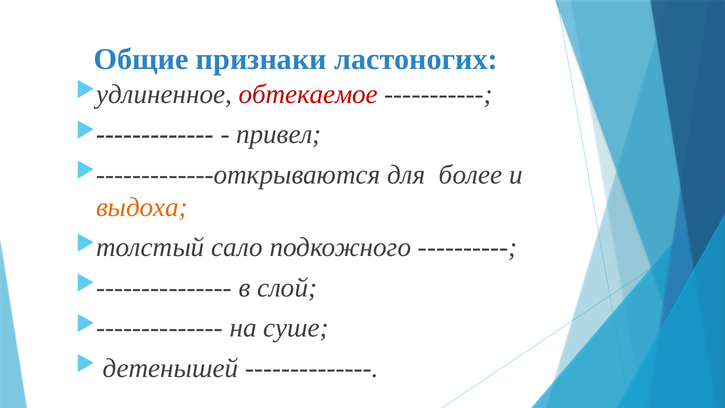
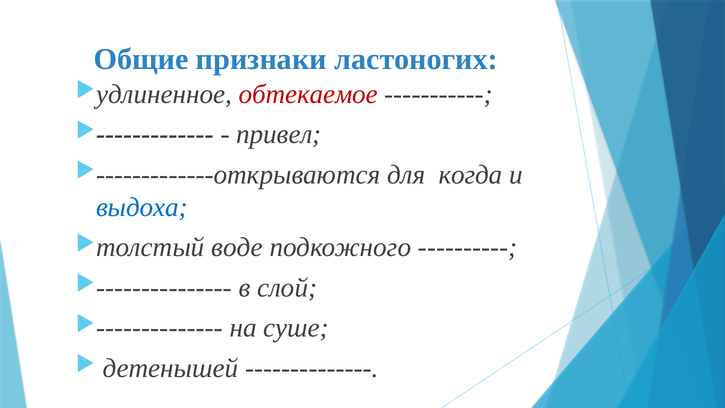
более: более -> когда (471, 175)
выдоха colour: orange -> blue (142, 207)
сало: сало -> воде (237, 247)
